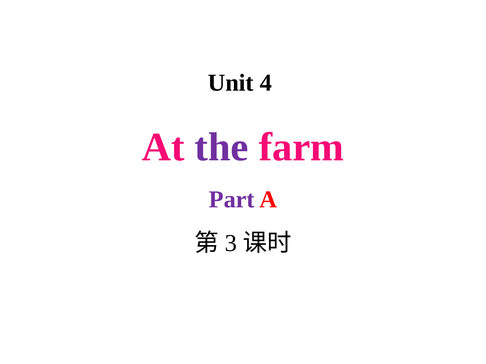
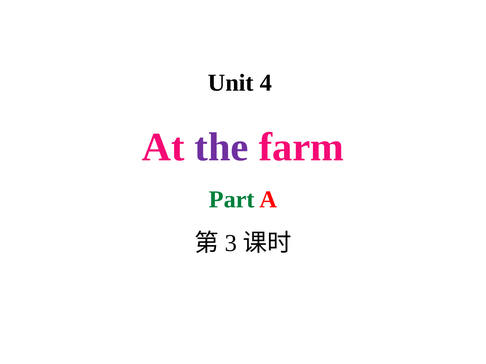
Part colour: purple -> green (232, 200)
